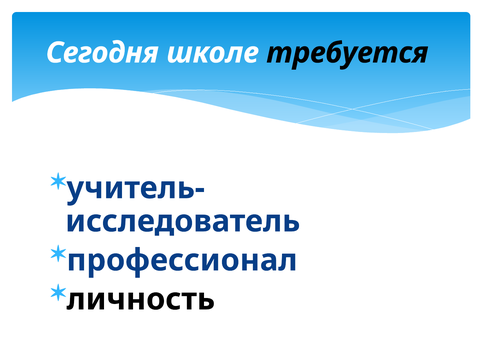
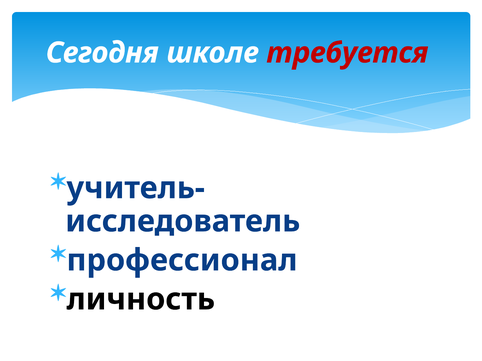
требуется colour: black -> red (347, 53)
